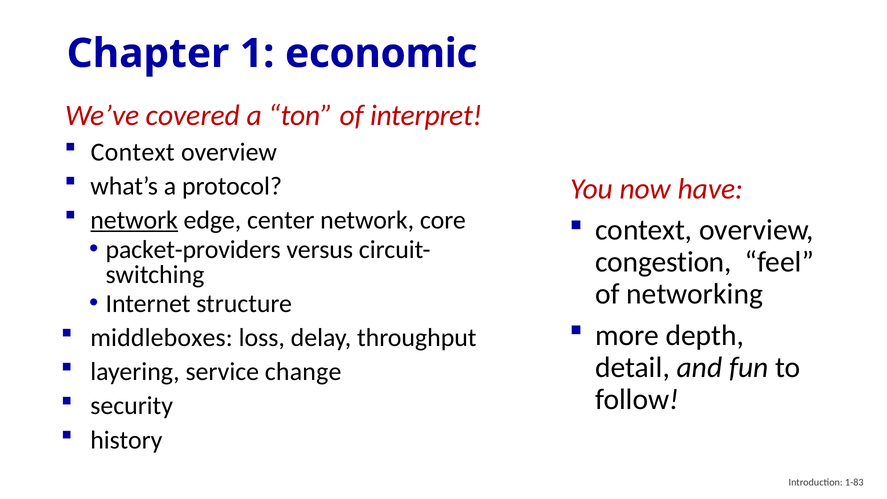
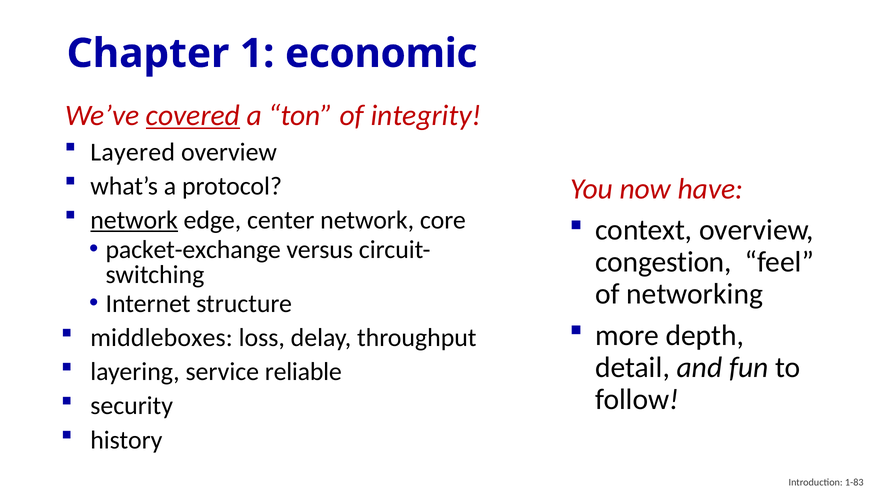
covered underline: none -> present (193, 116)
interpret: interpret -> integrity (426, 116)
Context: Context -> Layered (133, 152)
packet-providers: packet-providers -> packet-exchange (193, 250)
change: change -> reliable (303, 372)
